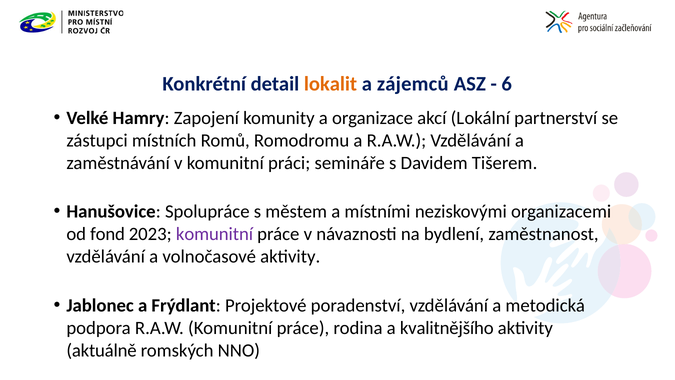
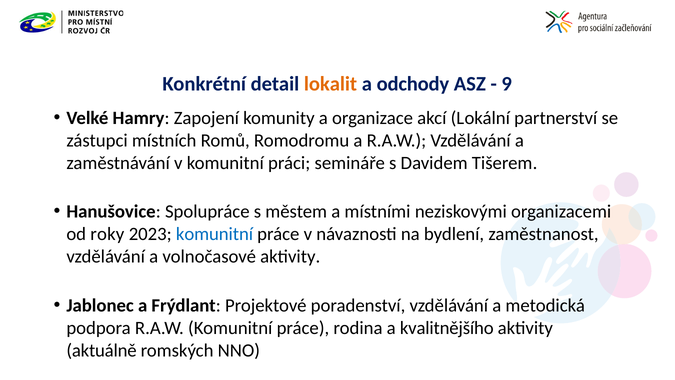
zájemců: zájemců -> odchody (413, 84)
6: 6 -> 9 (507, 84)
fond: fond -> roky (107, 234)
komunitní colour: purple -> blue (215, 234)
